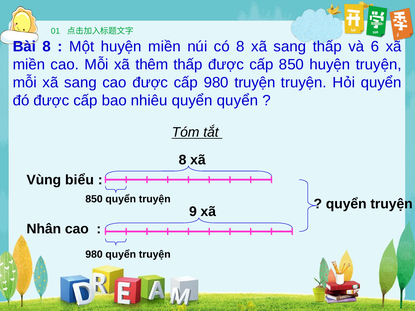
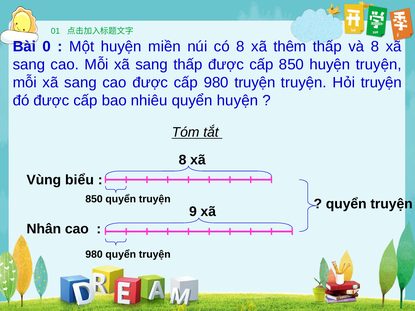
Bài 8: 8 -> 0 (47, 47)
8 xã sang: sang -> thêm (290, 47)
và 6: 6 -> 8 (375, 47)
miền: miền -> sang (29, 65)
cao Mỗi xã thêm: thêm -> sang (152, 65)
Hỏi quyển: quyển -> truyện (381, 83)
quyển quyển: quyển -> huyện (237, 101)
